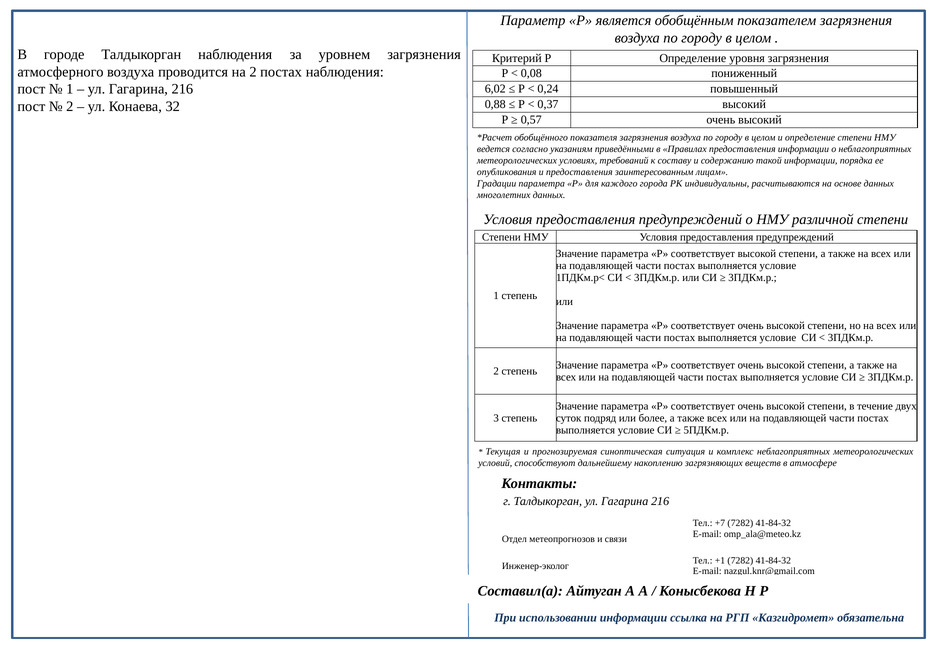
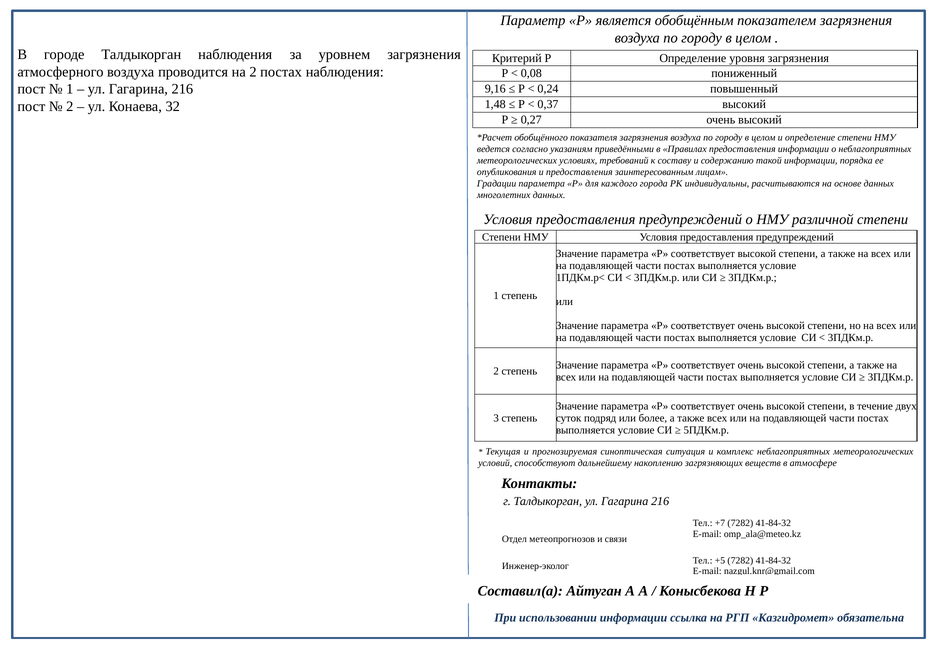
6,02: 6,02 -> 9,16 (495, 89)
0,88: 0,88 -> 1,48 (495, 104)
0,57: 0,57 -> 0,27 (531, 120)
+1: +1 -> +5 (720, 560)
